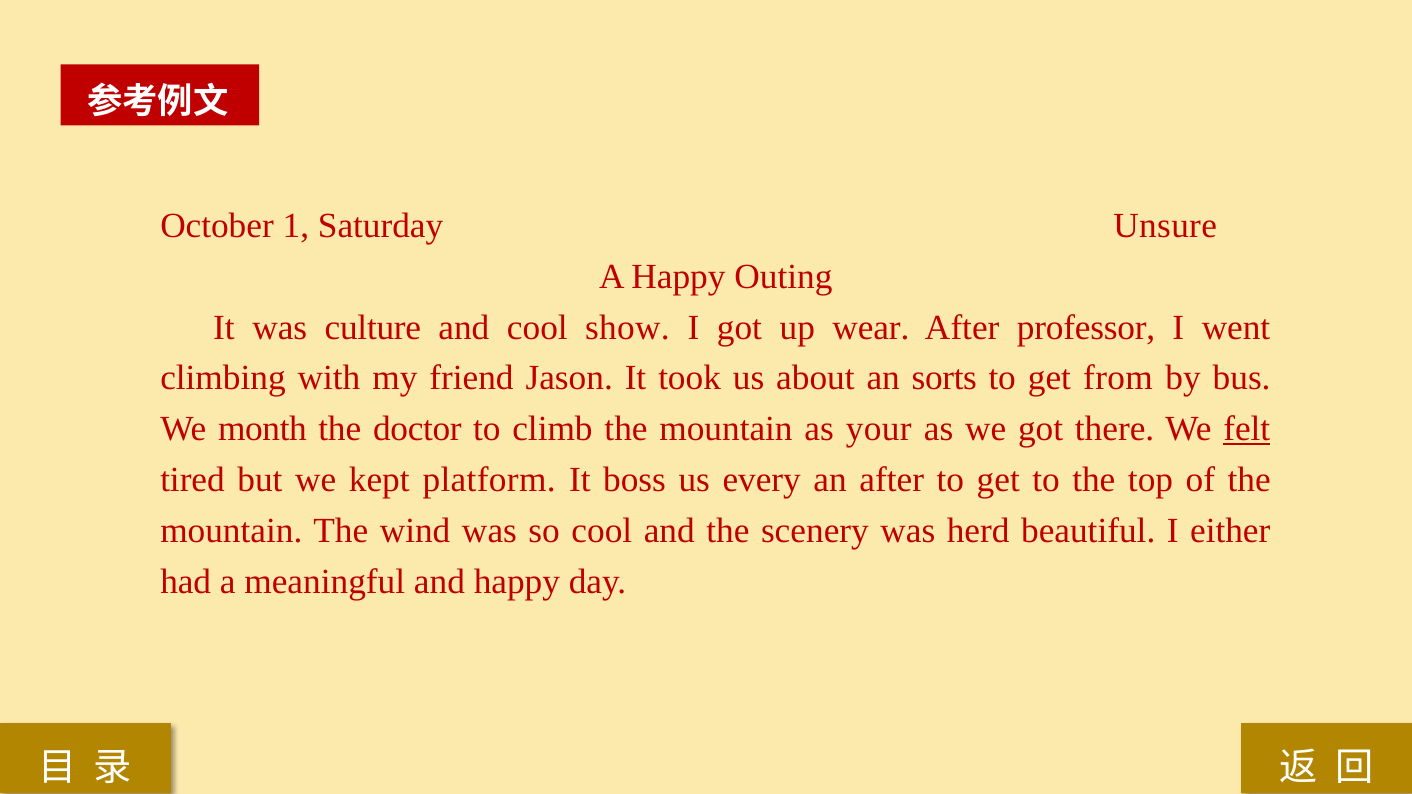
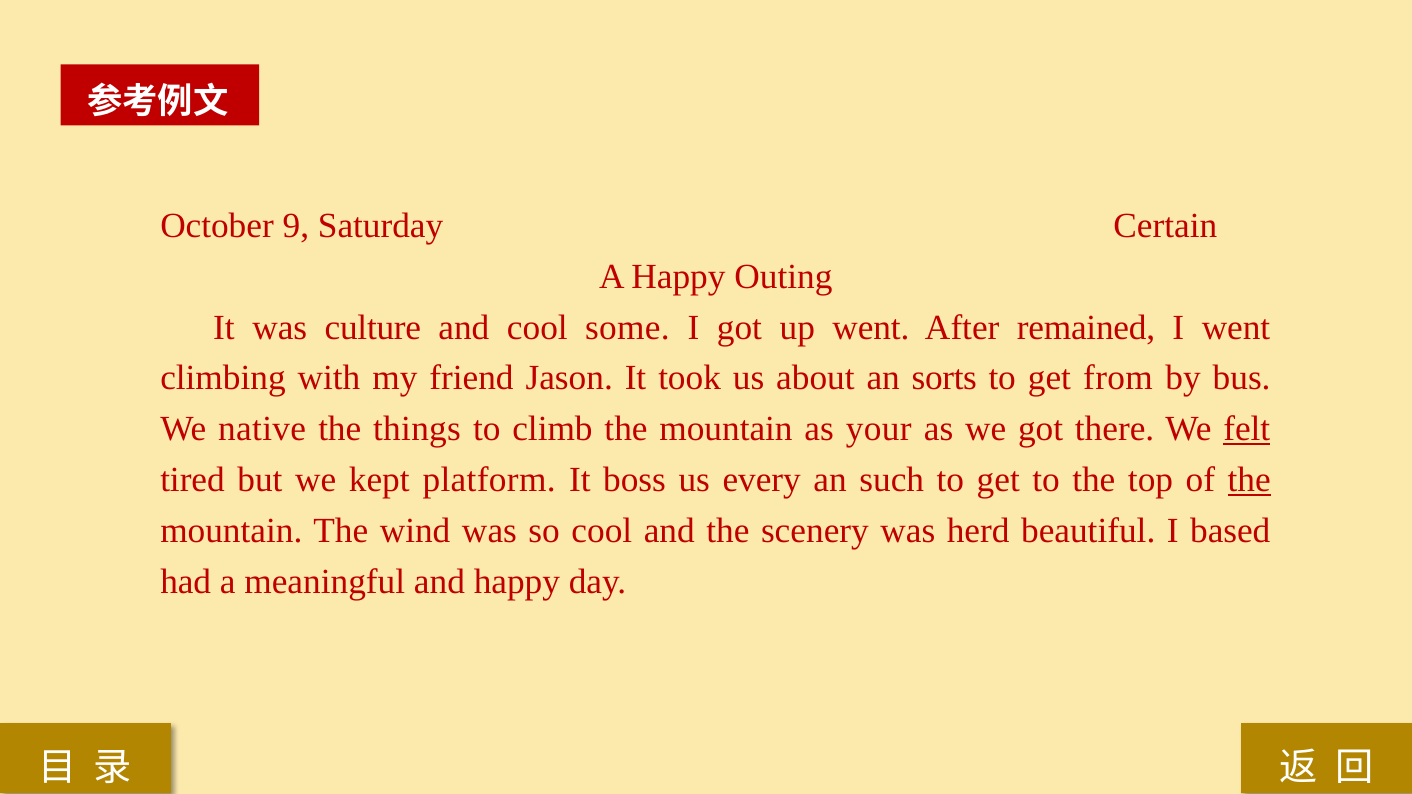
1: 1 -> 9 (296, 226)
Unsure: Unsure -> Certain (1165, 226)
show: show -> some (627, 328)
up wear: wear -> went (871, 328)
professor: professor -> remained (1086, 328)
month: month -> native (262, 429)
doctor: doctor -> things (417, 429)
an after: after -> such (892, 480)
the underline: none -> present (1249, 480)
either: either -> based (1230, 531)
